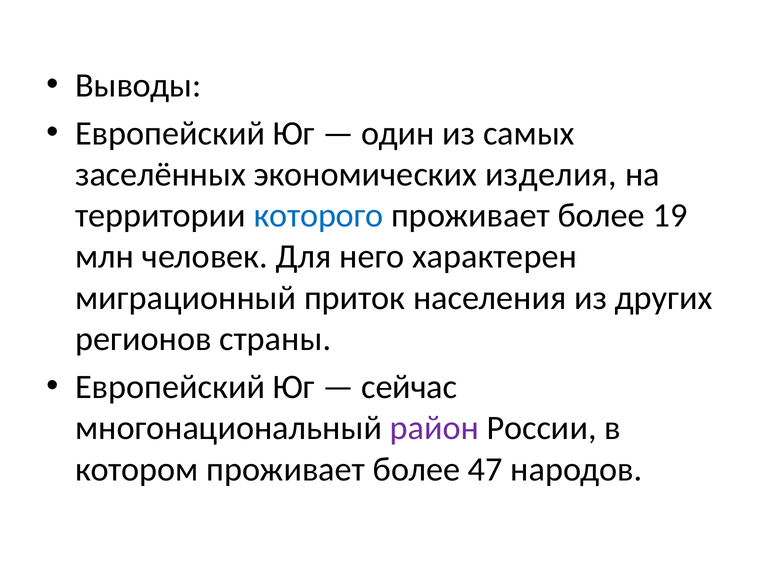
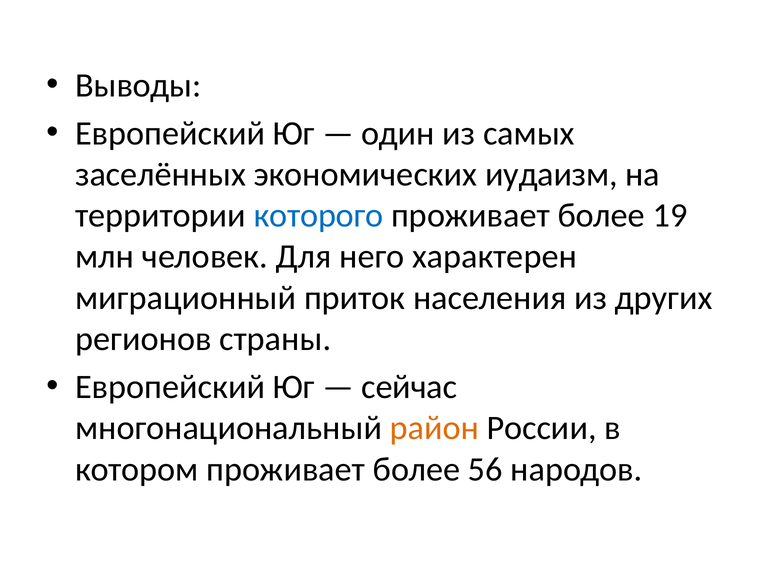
изделия: изделия -> иудаизм (551, 174)
район colour: purple -> orange (435, 428)
47: 47 -> 56 (485, 469)
